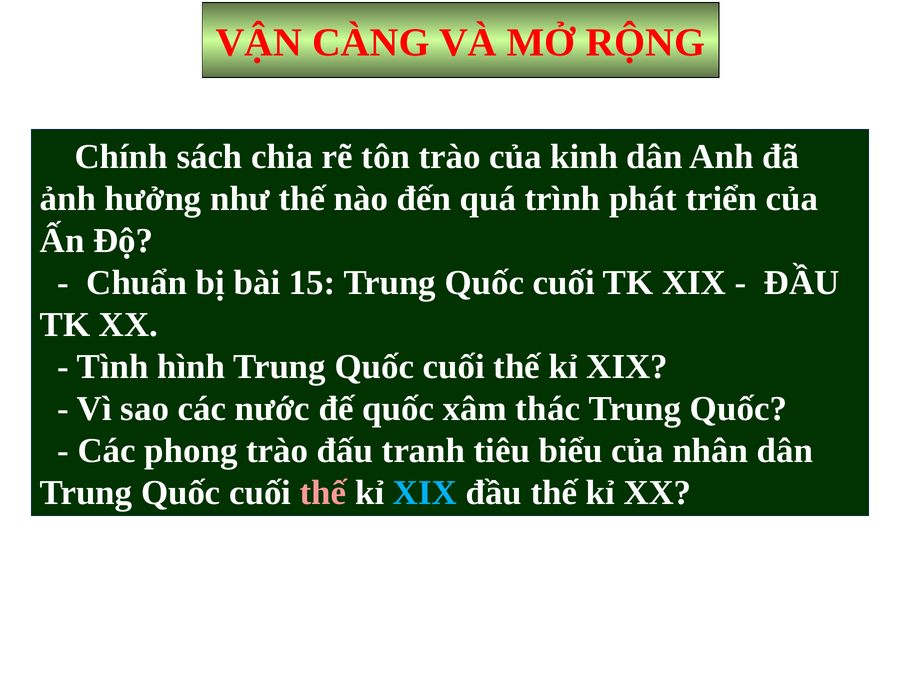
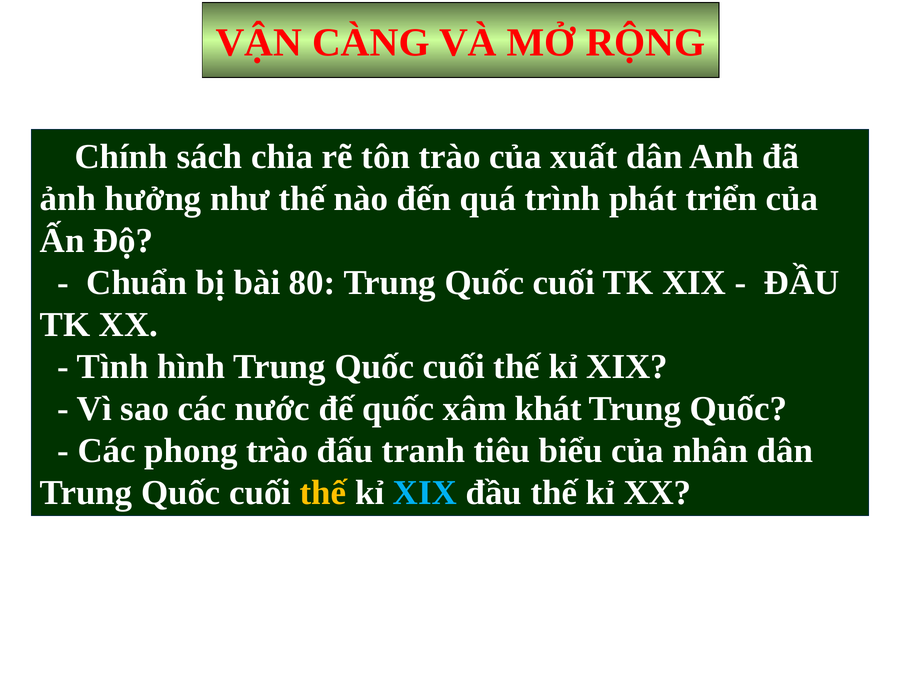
kinh: kinh -> xuất (584, 157)
15: 15 -> 80 (312, 283)
thác: thác -> khát (548, 409)
thế colour: pink -> yellow (323, 493)
